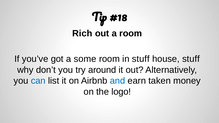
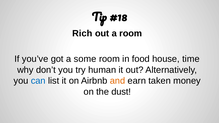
in stuff: stuff -> food (141, 59)
house stuff: stuff -> time (191, 59)
around: around -> human (102, 70)
and colour: blue -> orange (118, 81)
logo: logo -> dust (121, 92)
